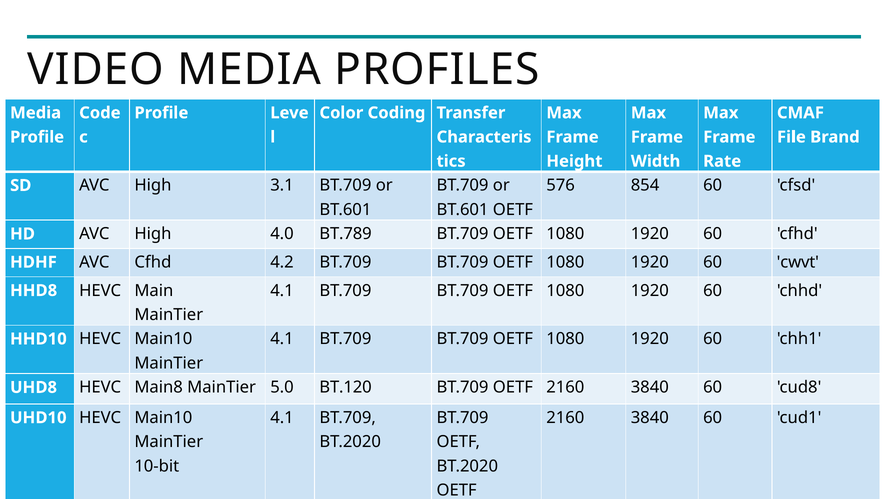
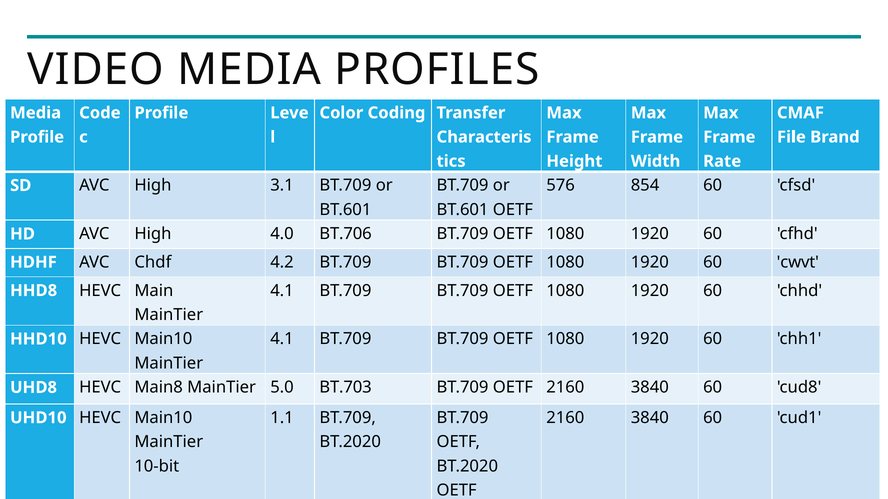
BT.789: BT.789 -> BT.706 (346, 234)
AVC Cfhd: Cfhd -> Chdf (153, 262)
BT.120: BT.120 -> BT.703 (346, 388)
4.1: 4.1 -> 1.1 (282, 418)
